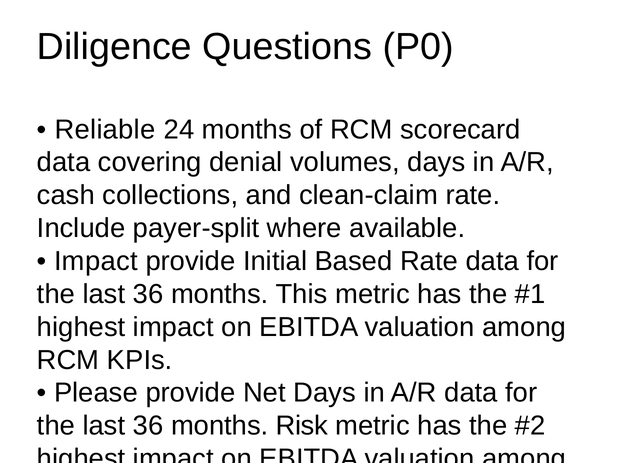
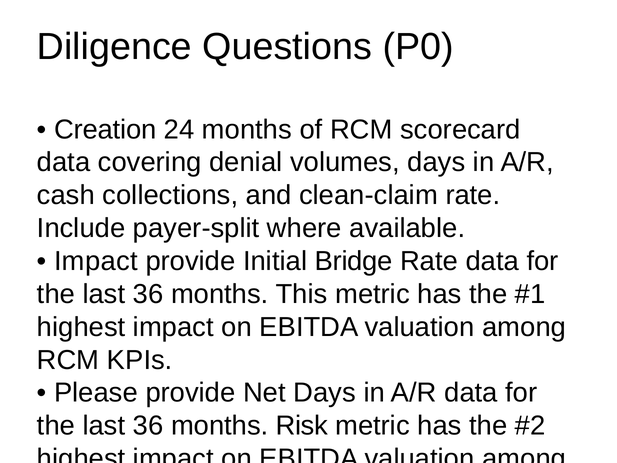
Reliable: Reliable -> Creation (105, 129)
Based: Based -> Bridge (354, 261)
